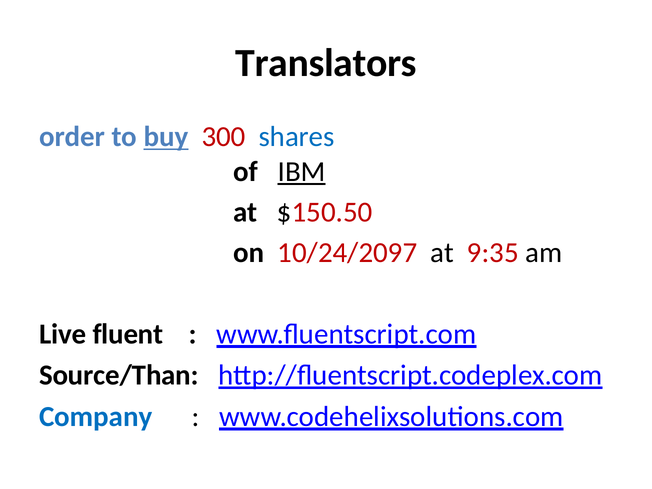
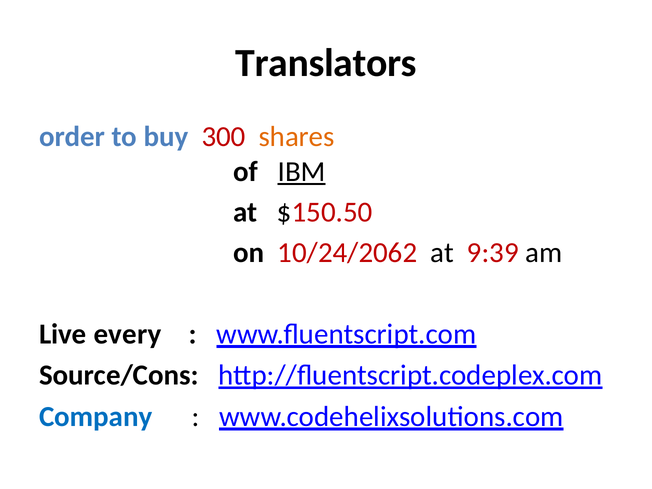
buy underline: present -> none (166, 137)
shares colour: blue -> orange (297, 137)
10/24/2097: 10/24/2097 -> 10/24/2062 (347, 253)
9:35: 9:35 -> 9:39 (493, 253)
fluent: fluent -> every (128, 334)
Source/Than: Source/Than -> Source/Cons (119, 375)
